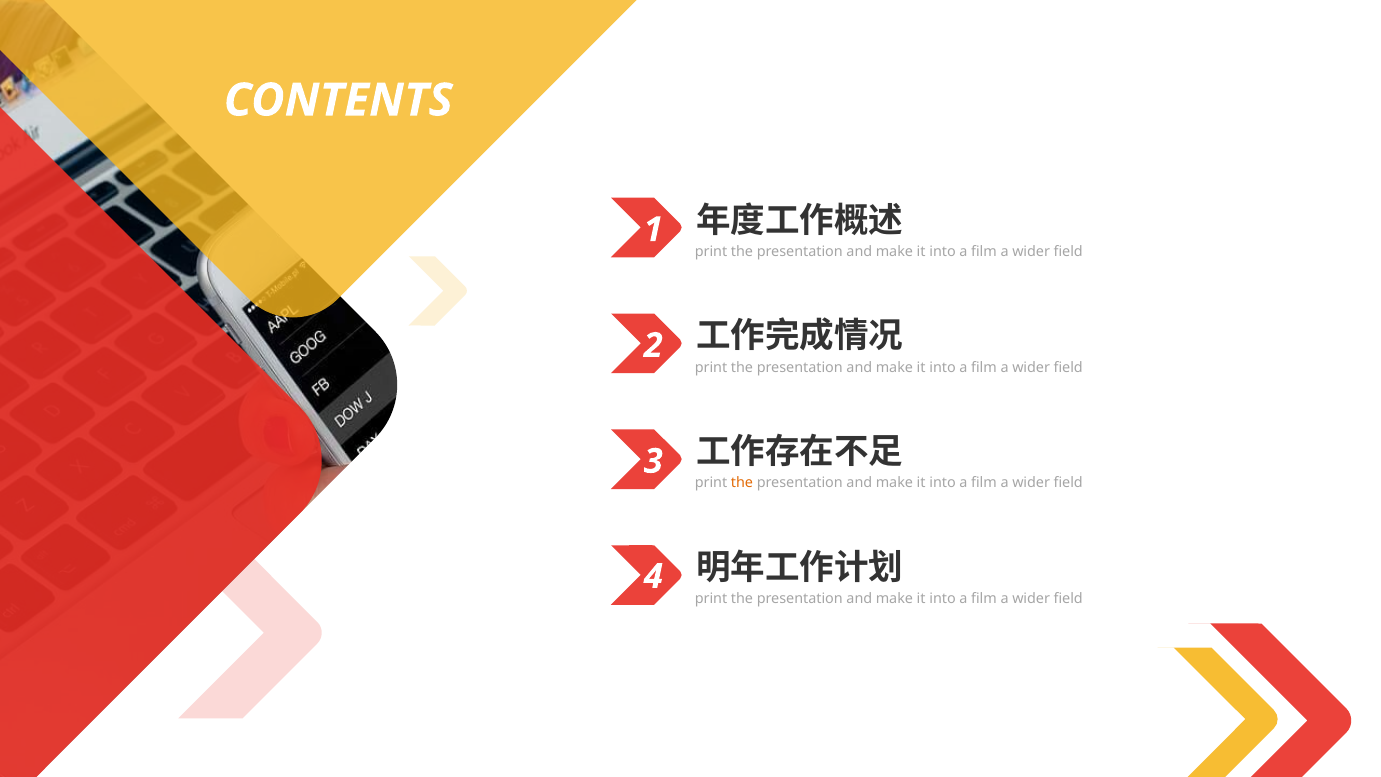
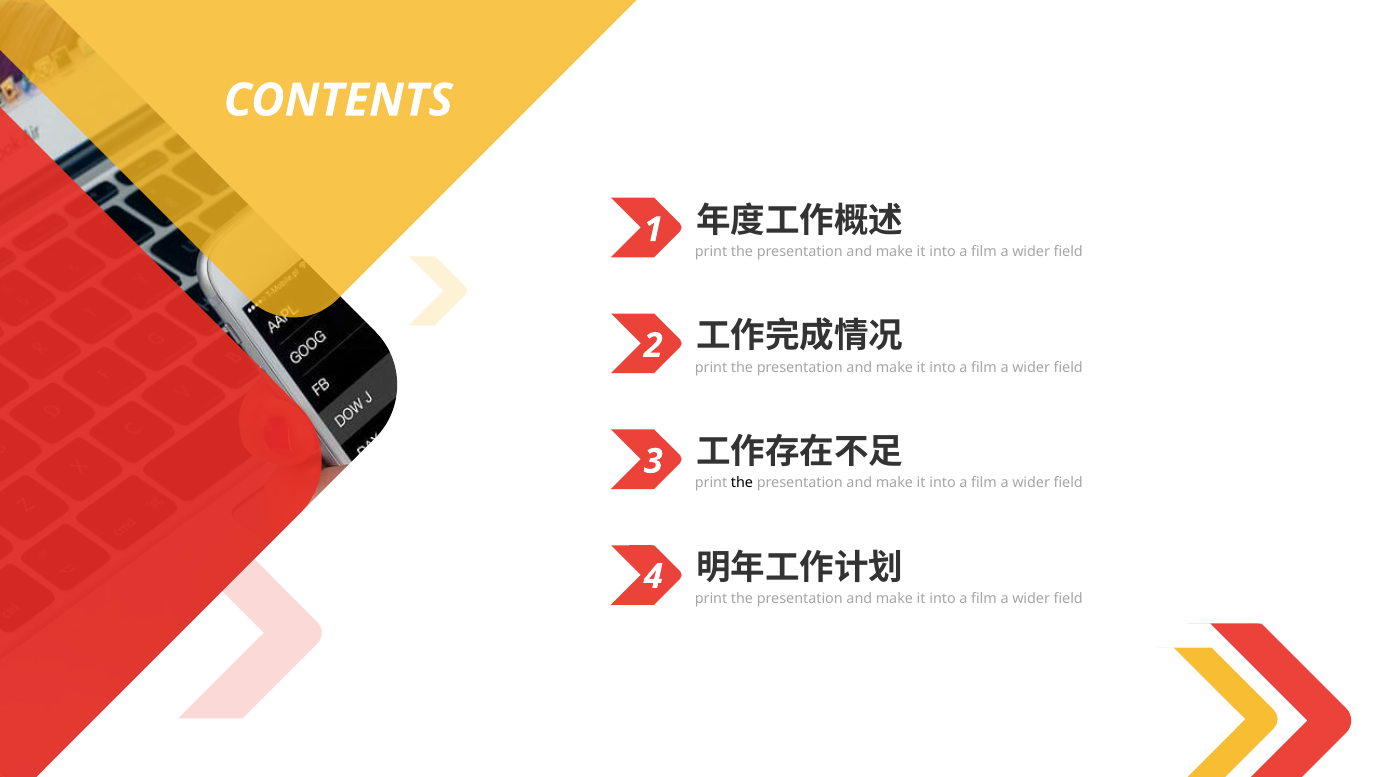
the colour: orange -> black (742, 483)
